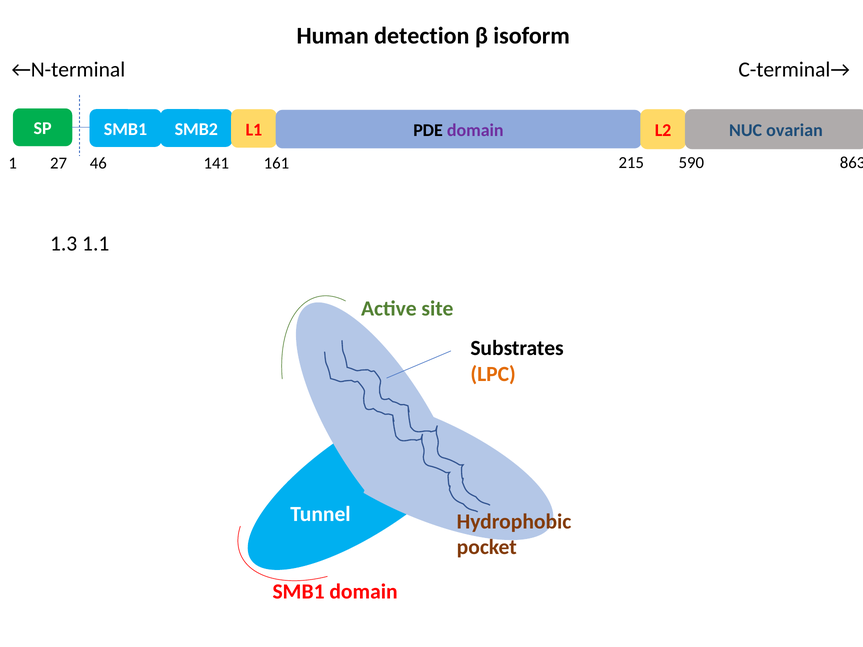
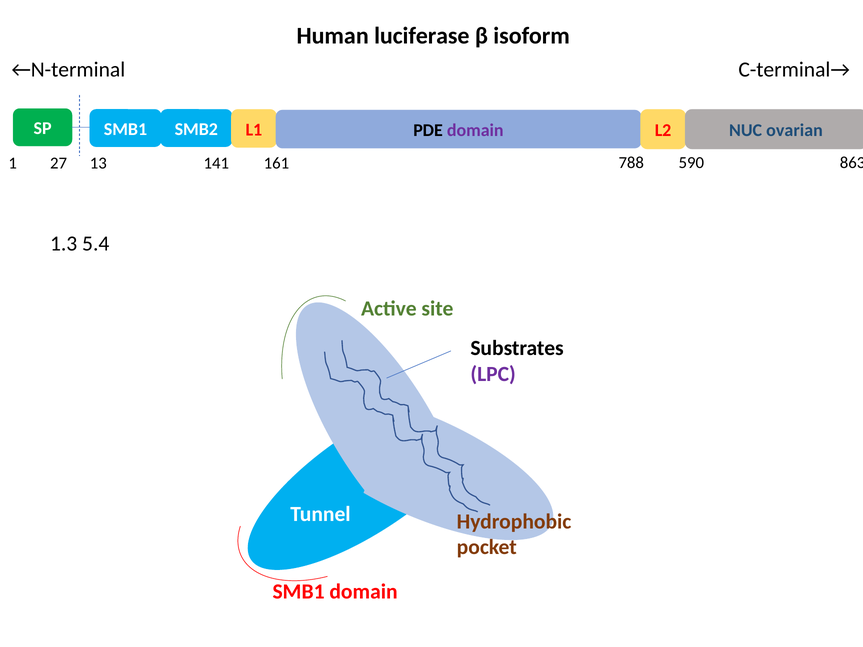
detection: detection -> luciferase (422, 36)
46: 46 -> 13 (98, 163)
215: 215 -> 788 (631, 163)
1.1: 1.1 -> 5.4 (96, 244)
LPC colour: orange -> purple (493, 374)
